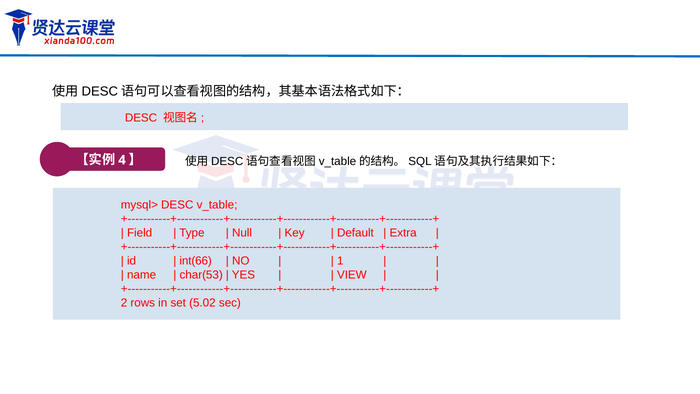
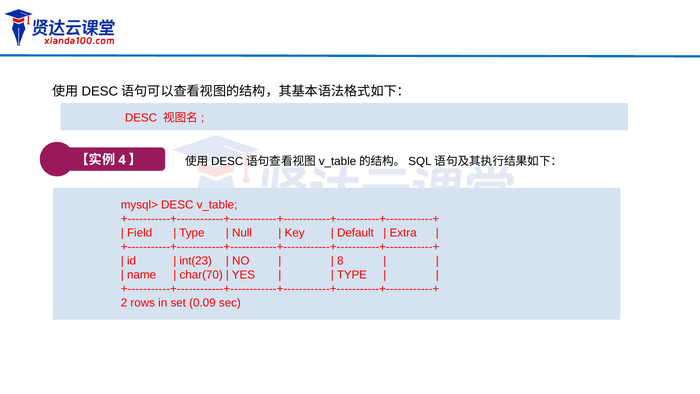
int(66: int(66 -> int(23 (196, 261)
1: 1 -> 8 (340, 261)
char(53: char(53 -> char(70 (201, 275)
VIEW: VIEW -> TYPE (352, 275)
5.02: 5.02 -> 0.09 (202, 303)
